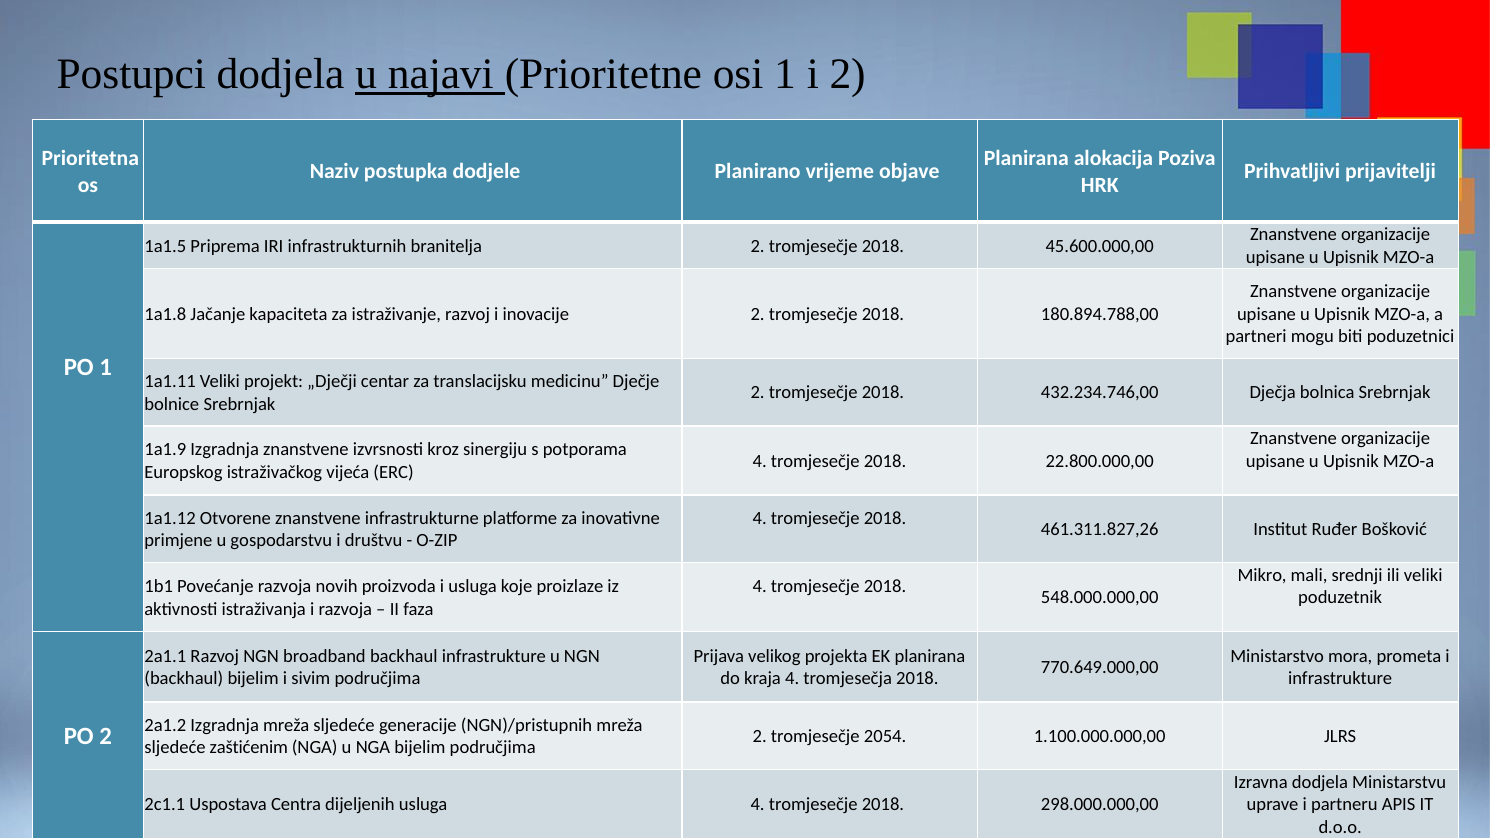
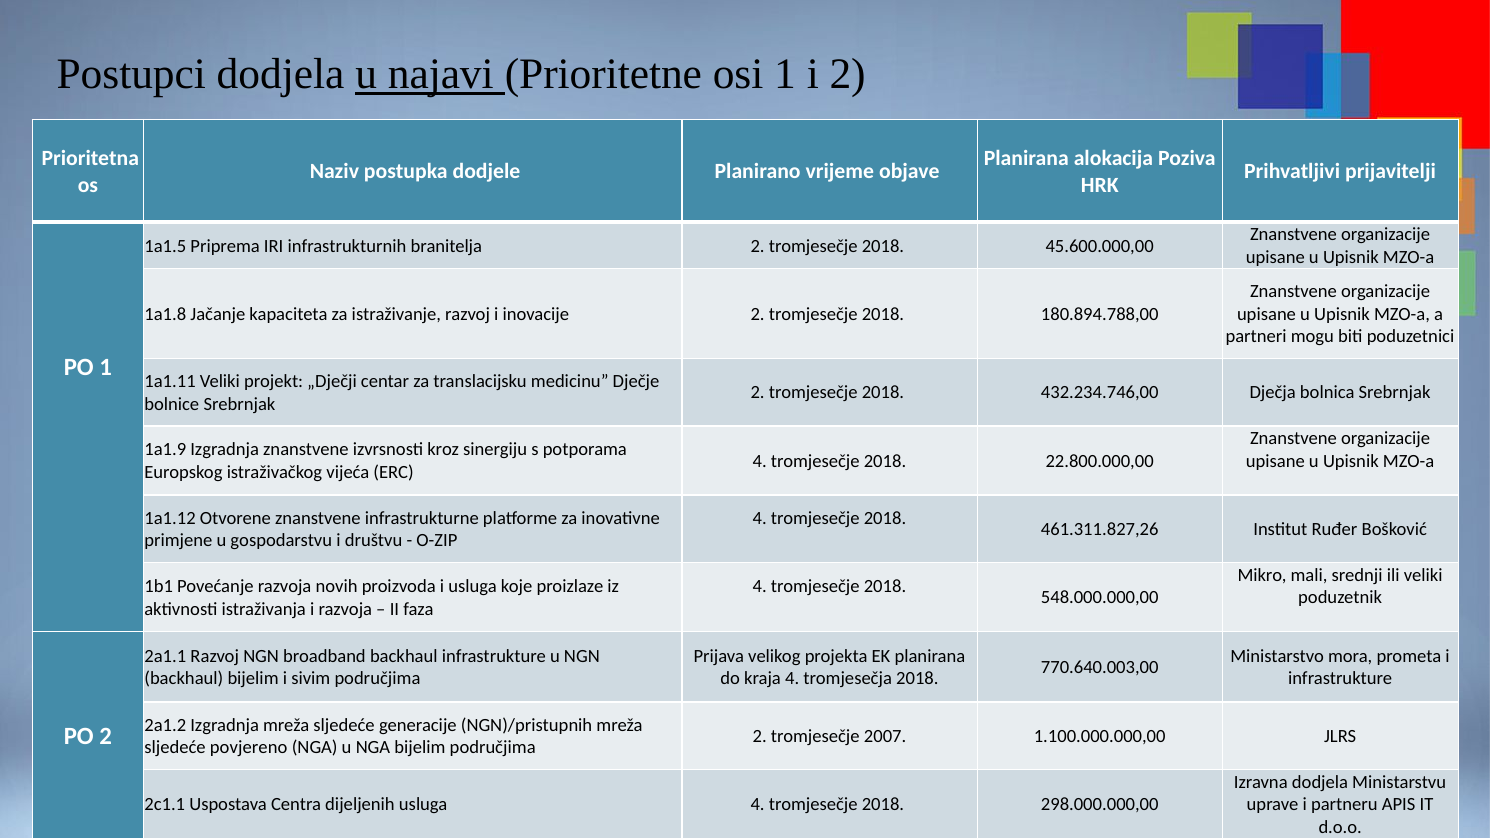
770.649.000,00: 770.649.000,00 -> 770.640.003,00 (1100, 668)
2054: 2054 -> 2007 (885, 737)
zaštićenim: zaštićenim -> povjereno (249, 748)
